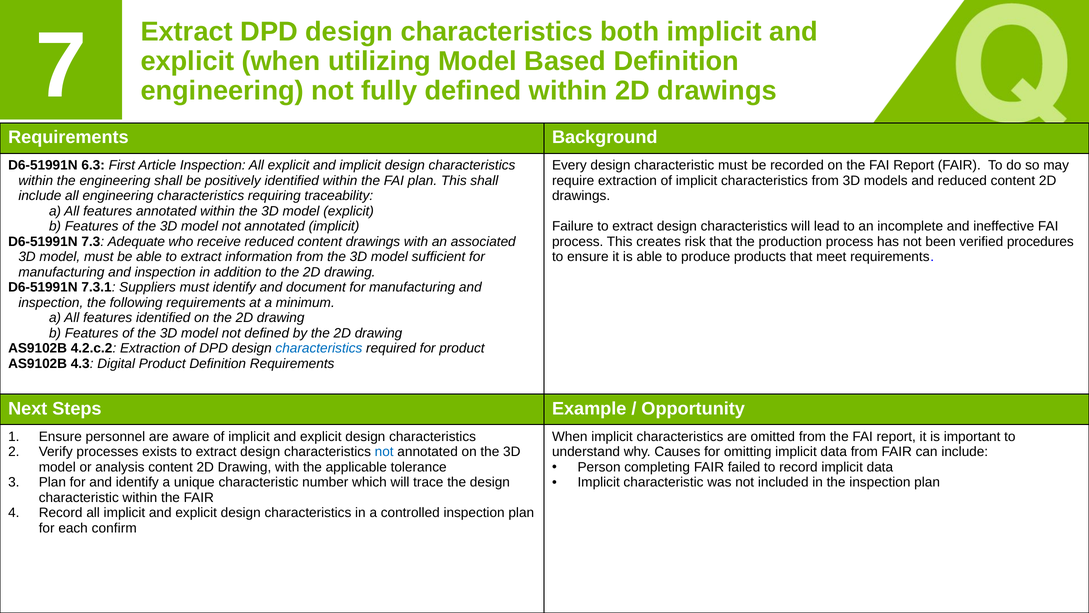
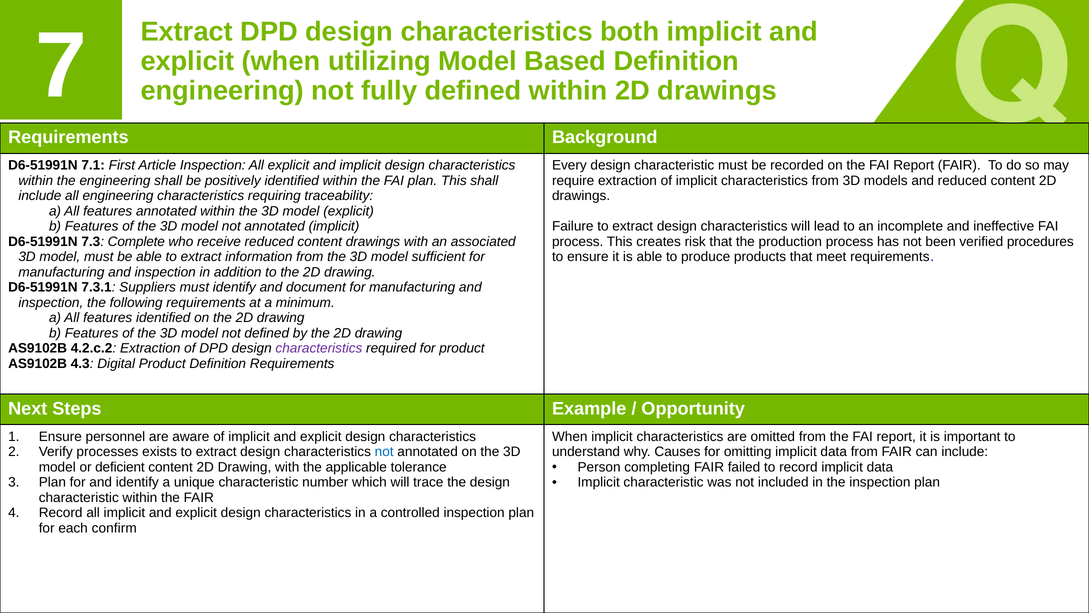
6.3: 6.3 -> 7.1 (93, 165)
Adequate: Adequate -> Complete (136, 242)
characteristics colour: blue -> purple (319, 348)
analysis: analysis -> deficient (120, 467)
